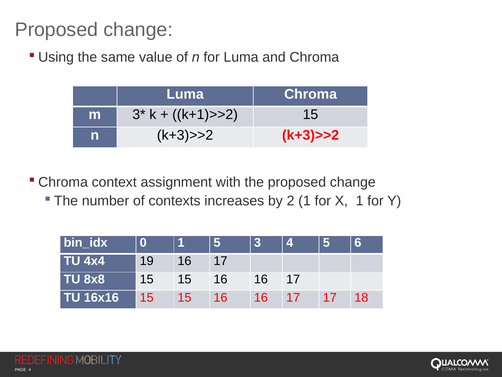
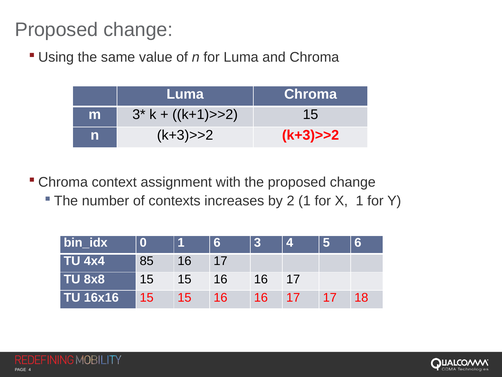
1 5: 5 -> 6 (217, 243)
19: 19 -> 85 (147, 261)
